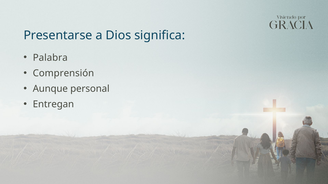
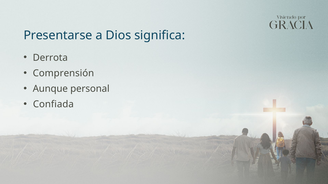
Palabra: Palabra -> Derrota (50, 58)
Entregan: Entregan -> Confiada (53, 105)
